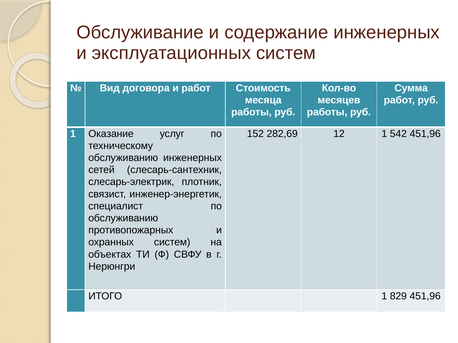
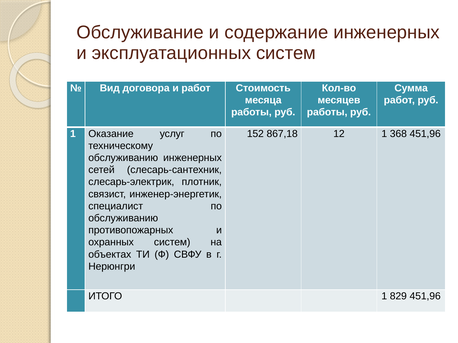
282,69: 282,69 -> 867,18 (282, 134)
542: 542 -> 368 (398, 134)
